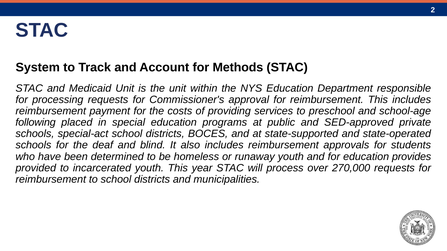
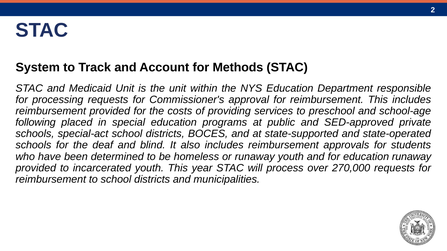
reimbursement payment: payment -> provided (110, 111)
education provides: provides -> runaway (412, 157)
